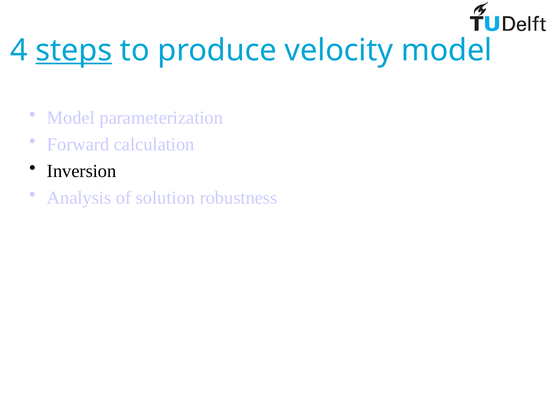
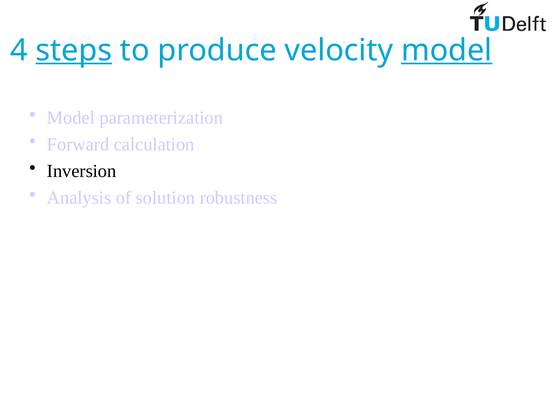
model underline: none -> present (447, 50)
